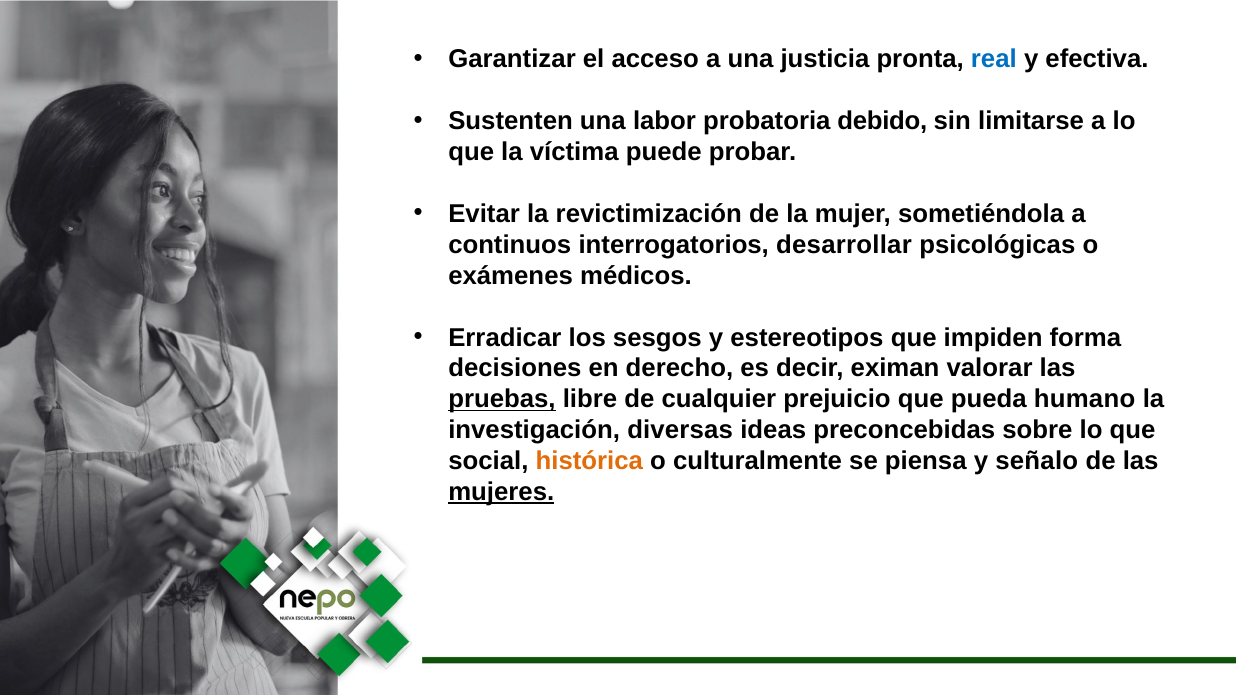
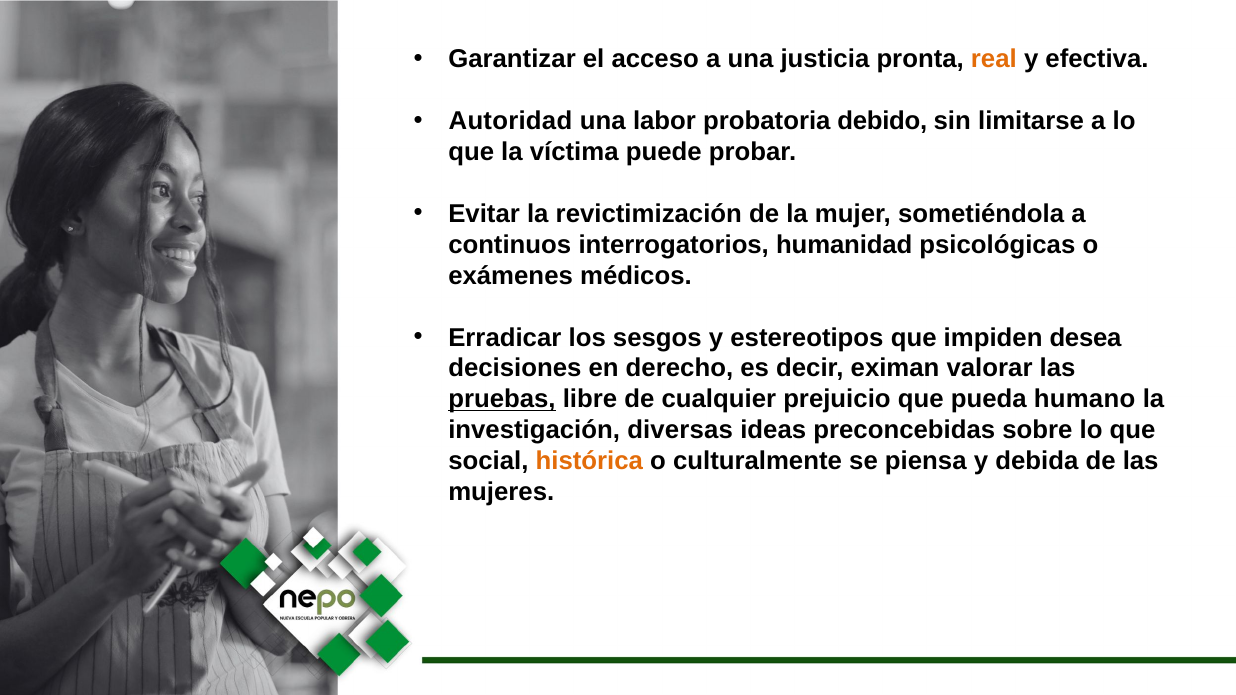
real colour: blue -> orange (994, 59)
Sustenten: Sustenten -> Autoridad (510, 121)
desarrollar: desarrollar -> humanidad (844, 245)
forma: forma -> desea (1086, 338)
señalo: señalo -> debida (1037, 461)
mujeres underline: present -> none (501, 492)
